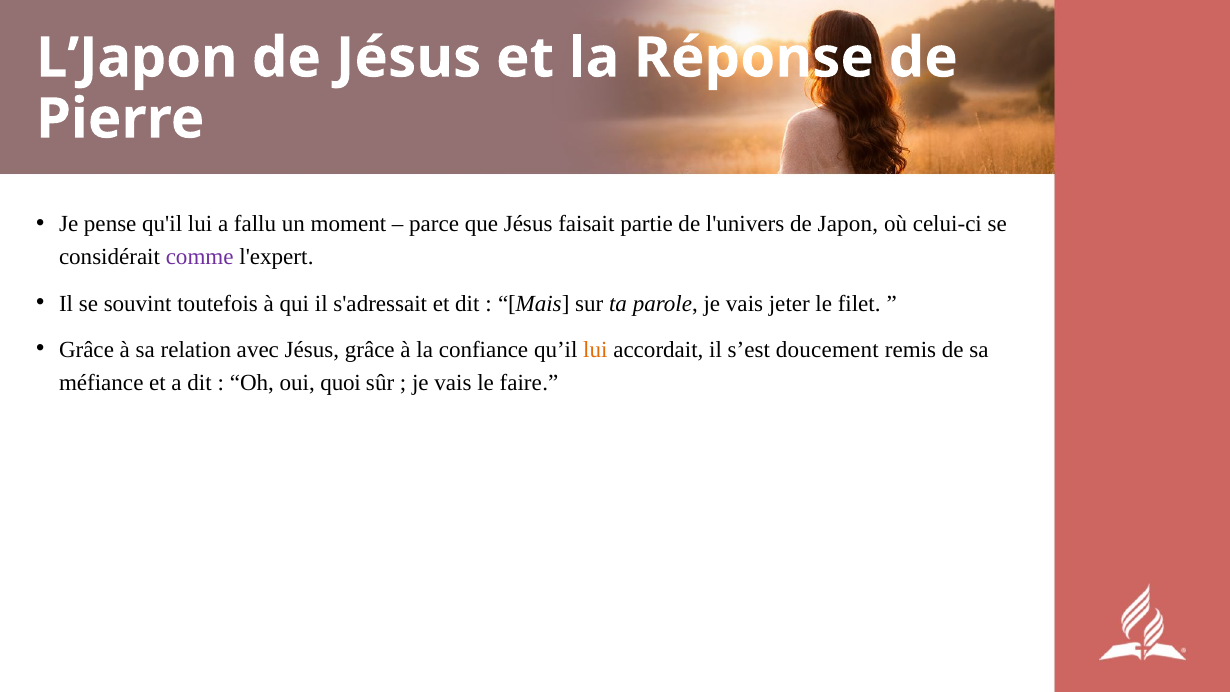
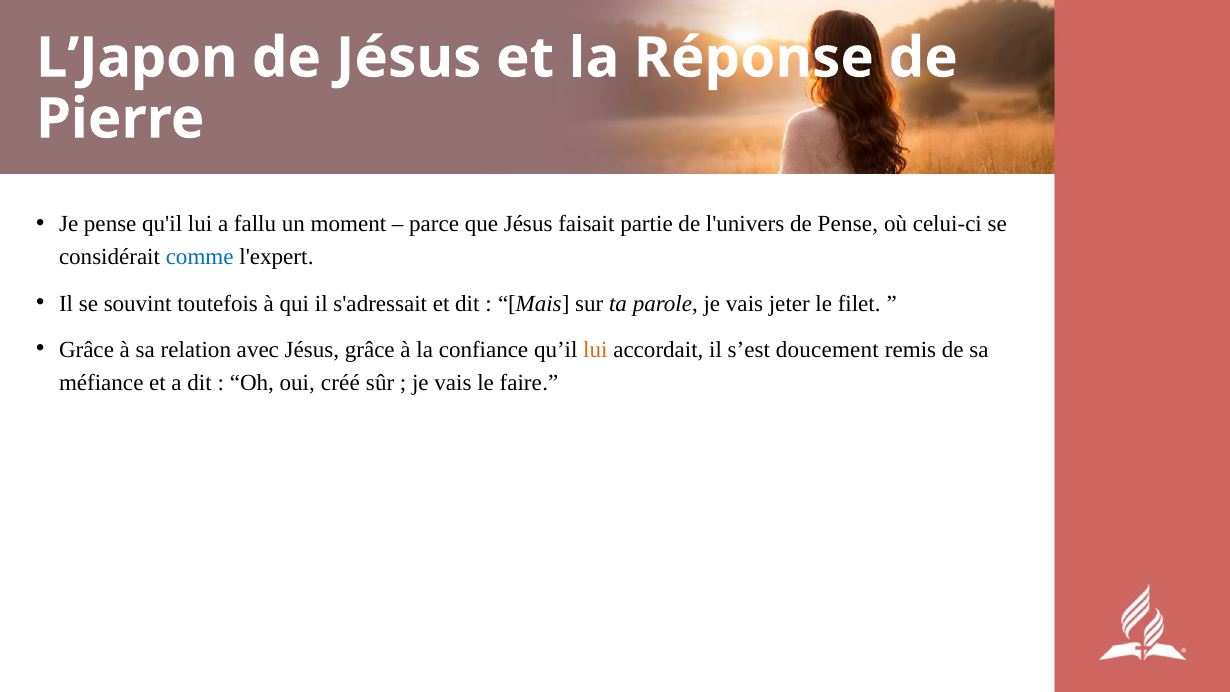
de Japon: Japon -> Pense (848, 224)
comme colour: purple -> blue (200, 257)
quoi: quoi -> créé (340, 383)
